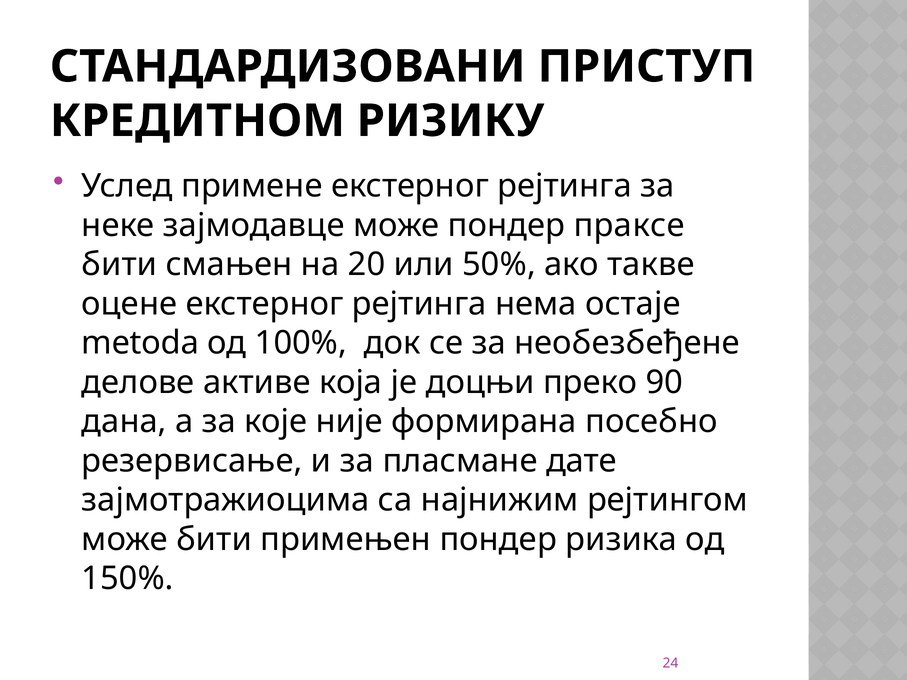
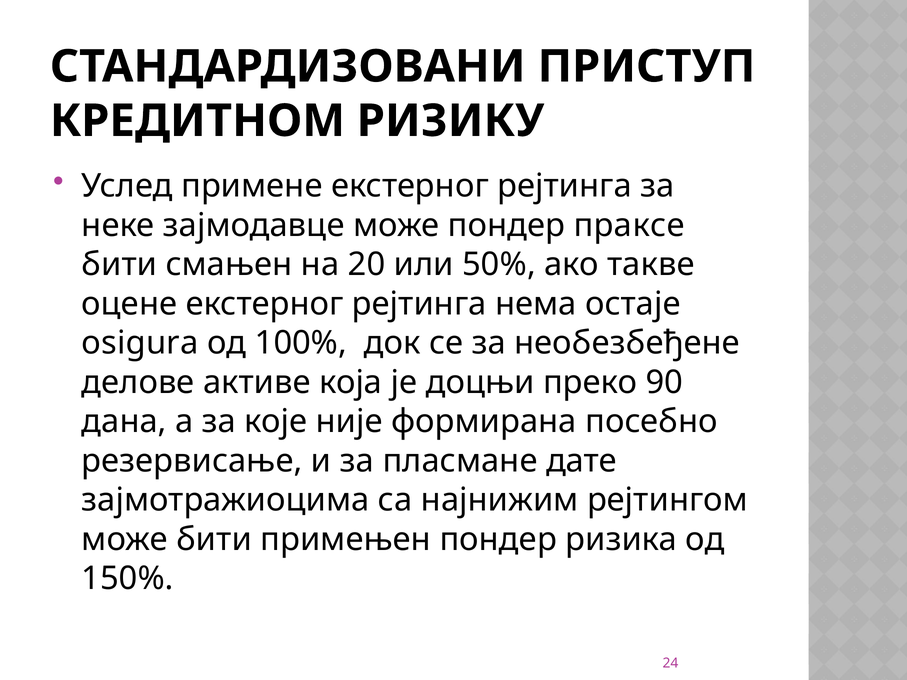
metoda: metoda -> osigura (140, 343)
